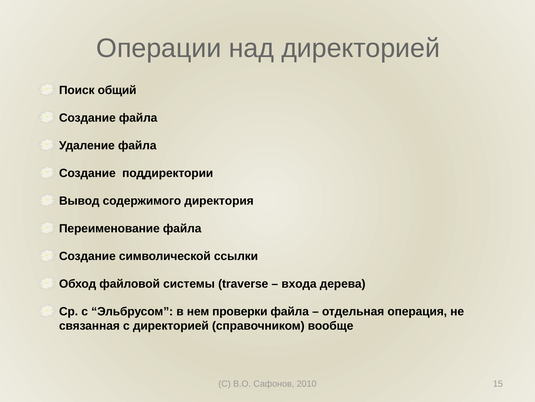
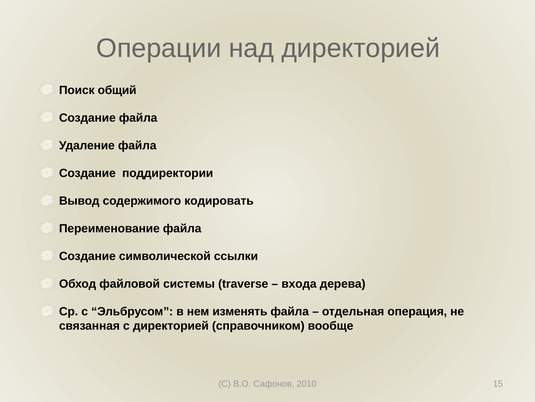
директория: директория -> кодировать (219, 201)
проверки: проверки -> изменять (240, 311)
